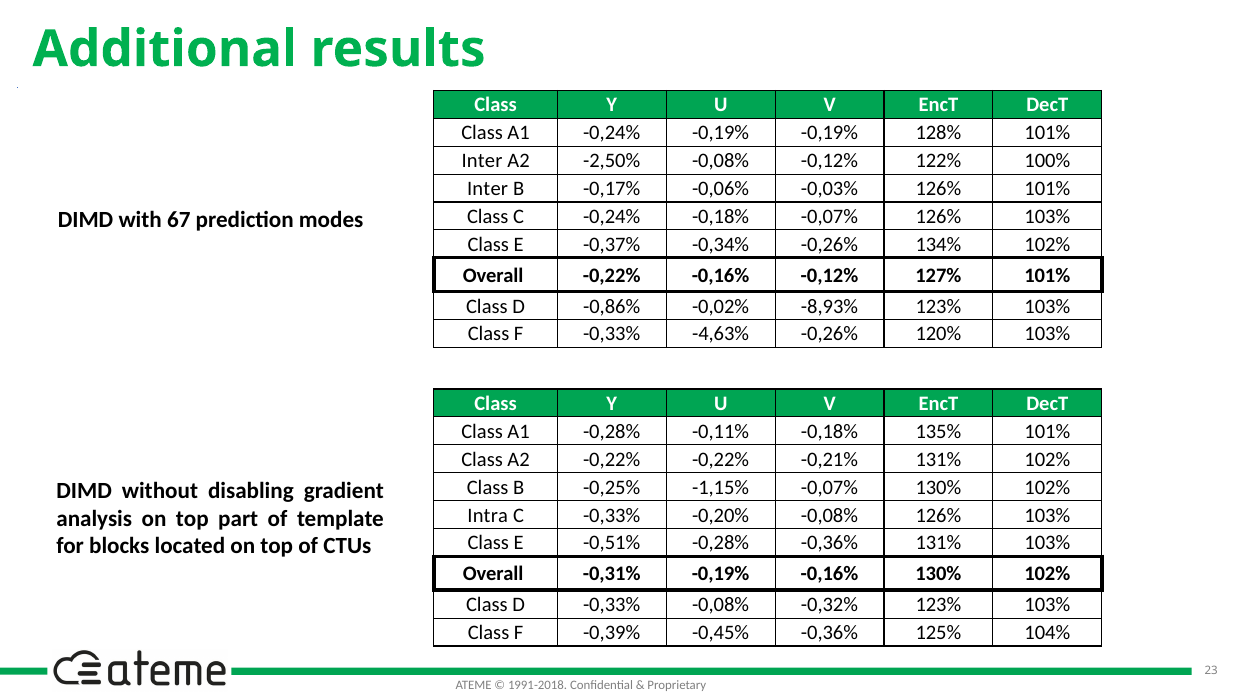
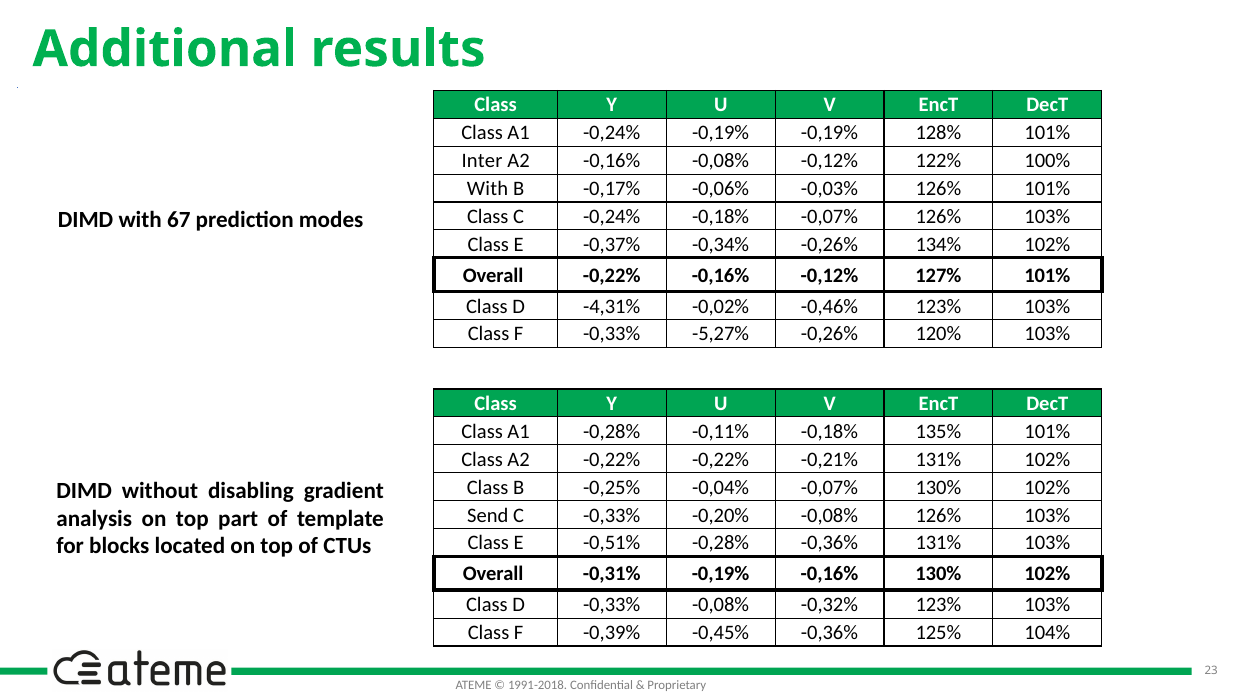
A2 -2,50%: -2,50% -> -0,16% (612, 161)
Inter: Inter -> With (488, 189)
-0,86%: -0,86% -> -4,31% (612, 306)
-8,93%: -8,93% -> -0,46% (829, 306)
-4,63%: -4,63% -> -5,27% (721, 334)
-1,15%: -1,15% -> -0,04% (721, 487)
Intra: Intra -> Send (488, 515)
